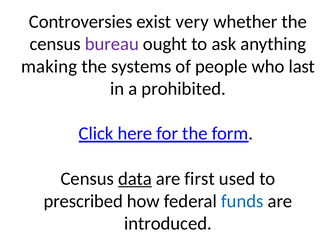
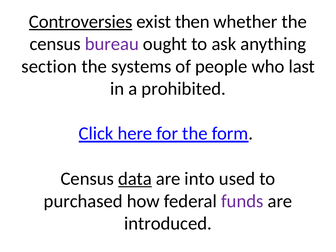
Controversies underline: none -> present (81, 22)
very: very -> then (192, 22)
making: making -> section (49, 66)
first: first -> into (200, 179)
prescribed: prescribed -> purchased (83, 201)
funds colour: blue -> purple (242, 201)
